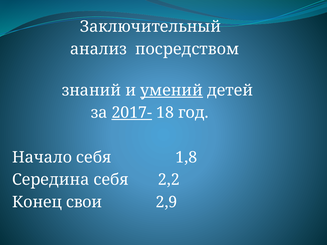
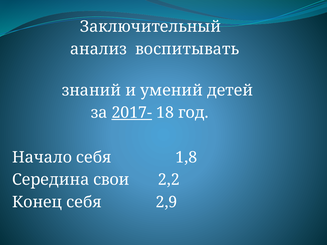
посредством: посредством -> воспитывать (187, 49)
умений underline: present -> none (172, 91)
Середина себя: себя -> свои (111, 180)
Конец свои: свои -> себя (84, 202)
